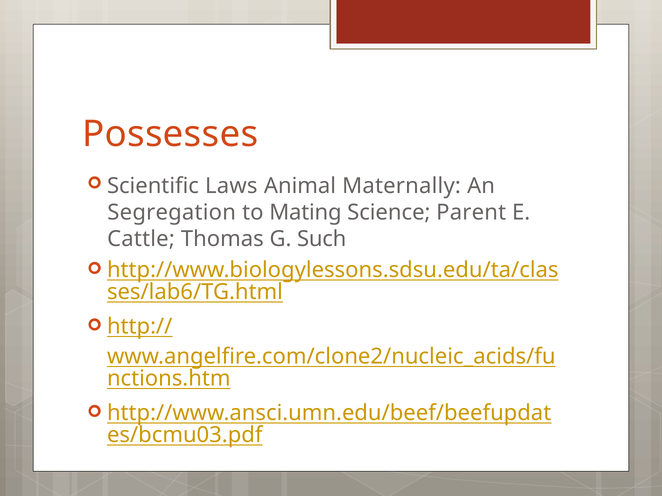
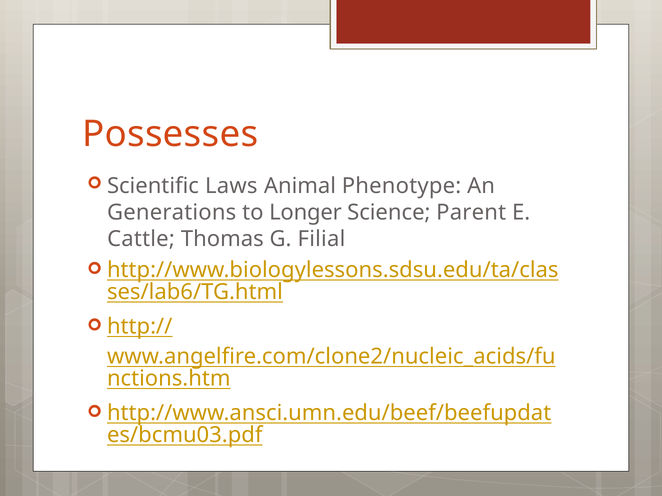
Maternally: Maternally -> Phenotype (402, 186)
Segregation: Segregation -> Generations (172, 213)
Mating: Mating -> Longer (305, 213)
Such: Such -> Filial (321, 239)
